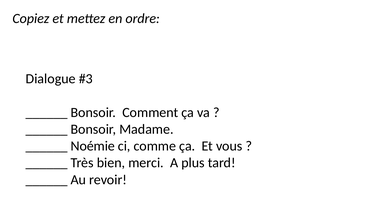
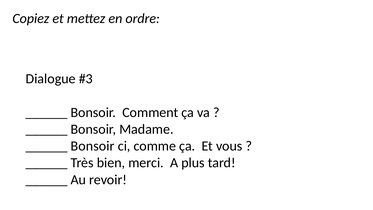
Noémie: Noémie -> Bonsoir (93, 146)
